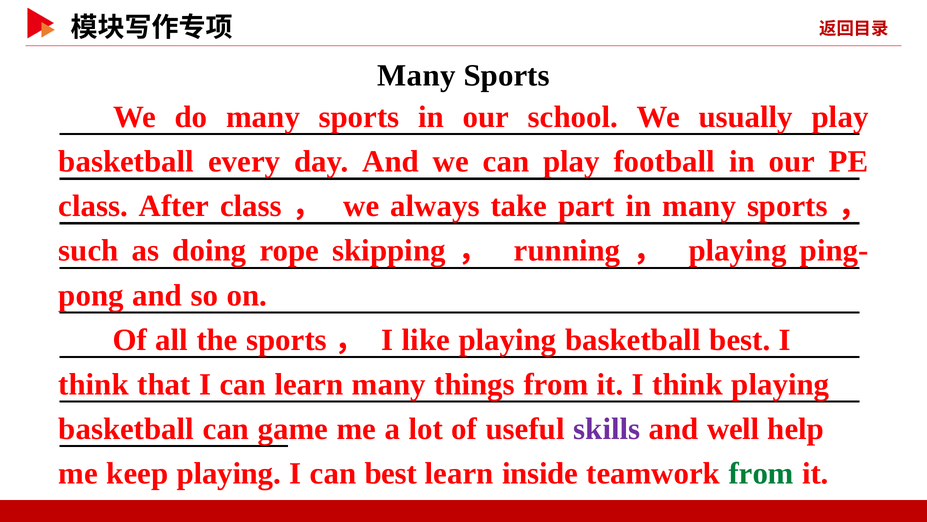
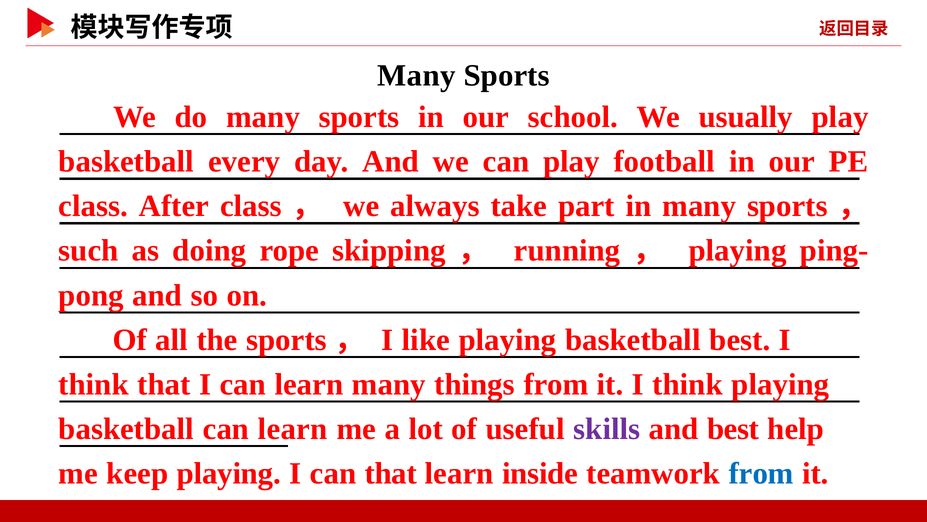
game: game -> learn (293, 429)
and well: well -> best (733, 429)
can best: best -> that (391, 473)
from colour: green -> blue (761, 473)
